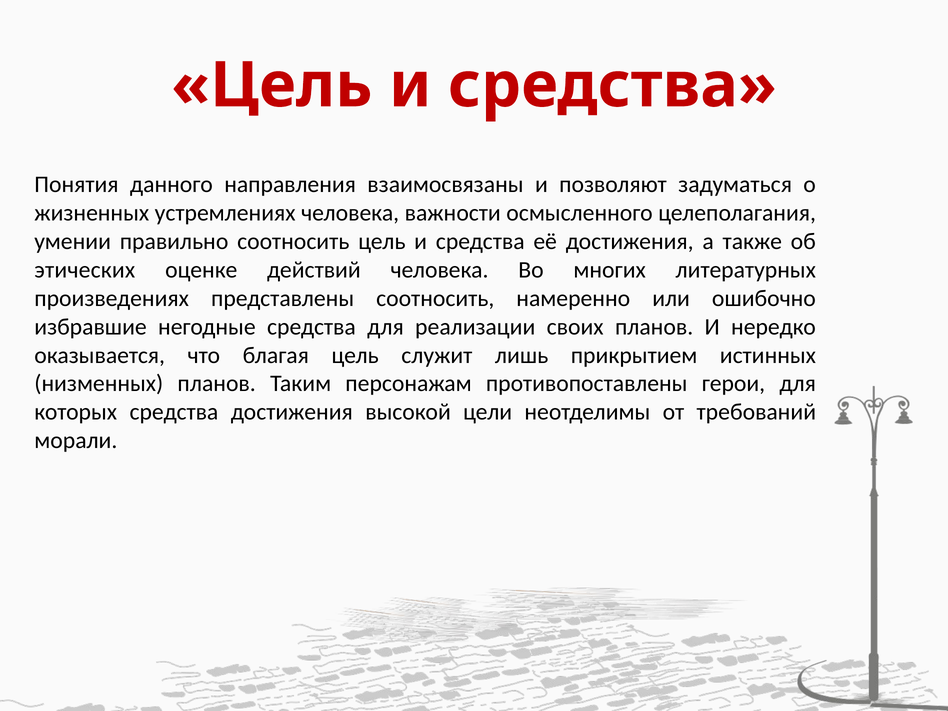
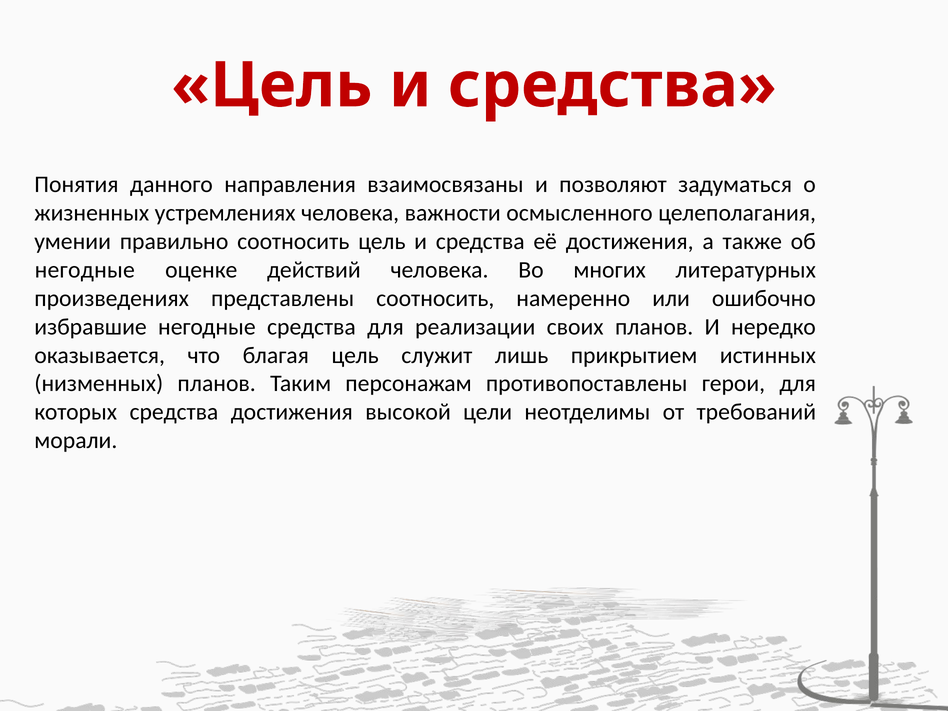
этических: этических -> негодные (85, 270)
